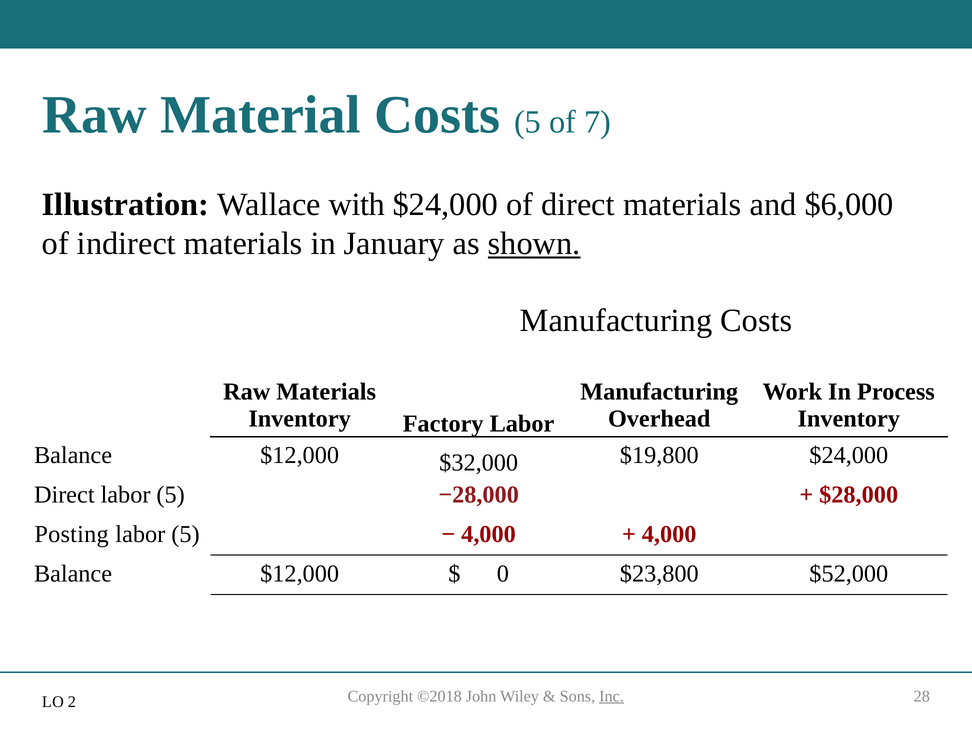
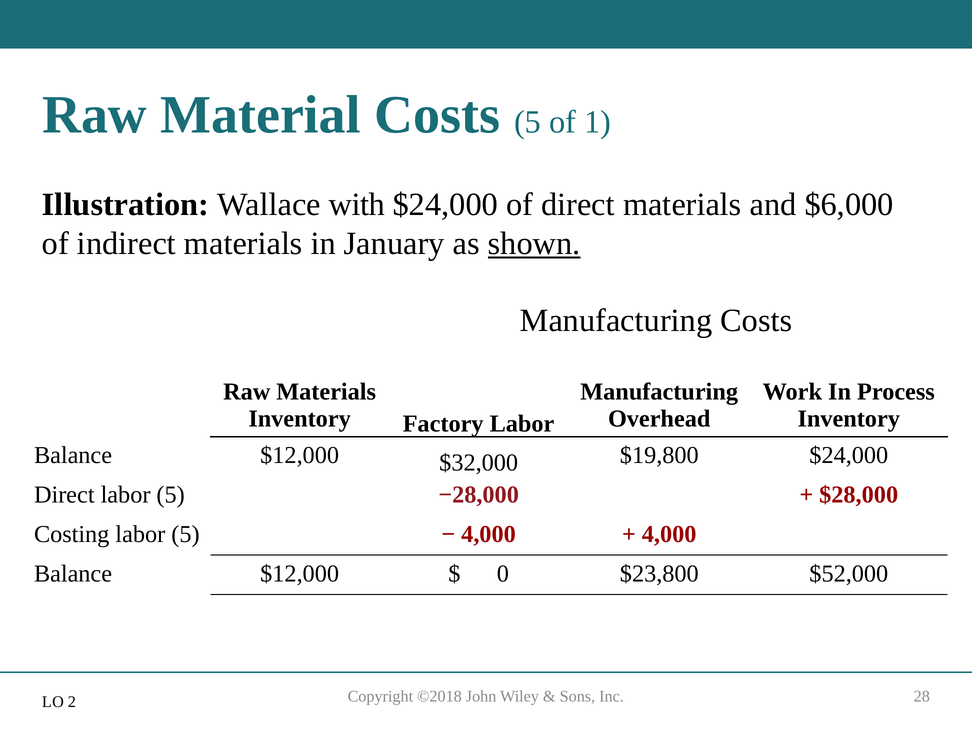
7: 7 -> 1 (598, 122)
Posting: Posting -> Costing (72, 534)
Inc underline: present -> none (612, 696)
